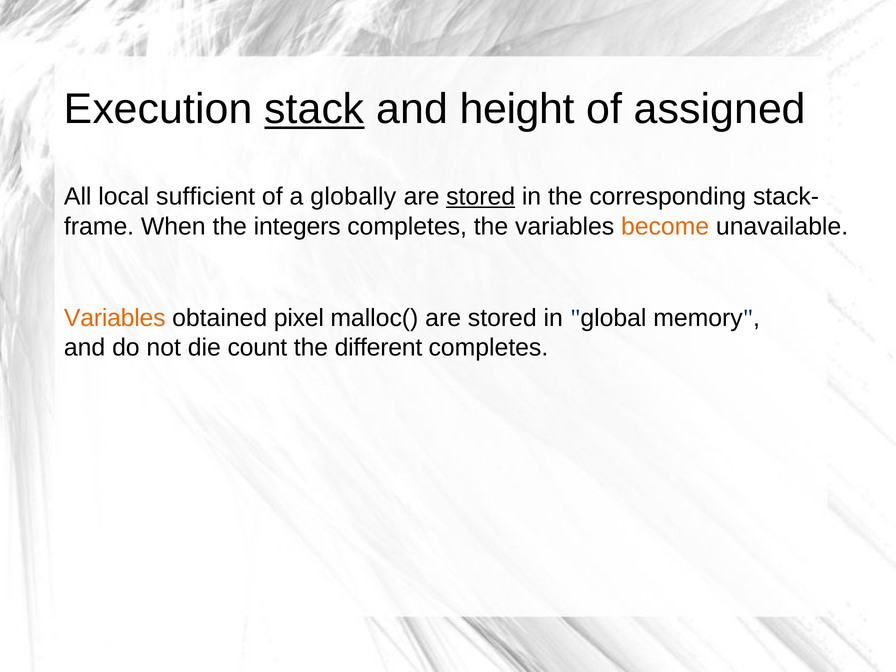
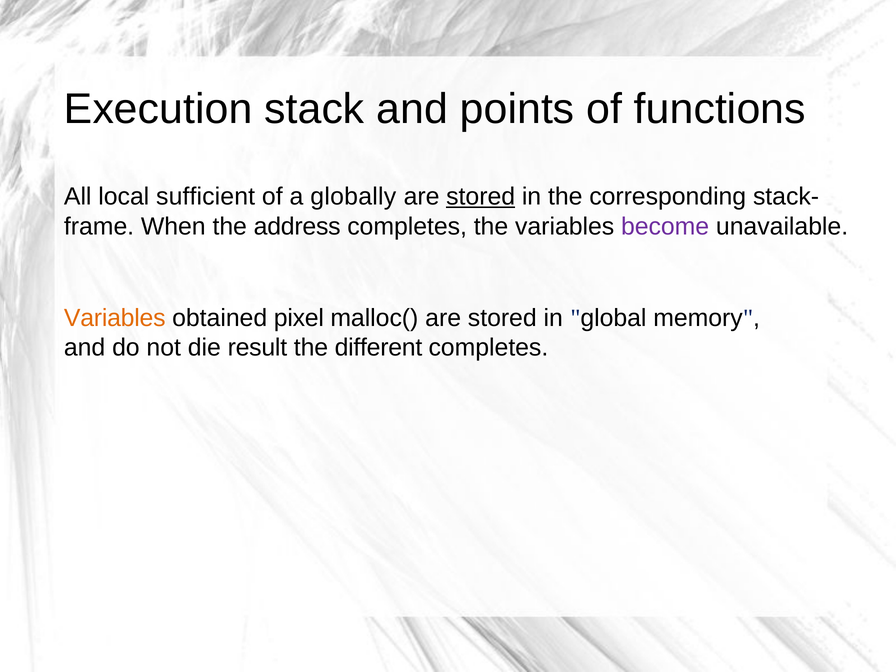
stack underline: present -> none (314, 109)
height: height -> points (517, 109)
assigned: assigned -> functions (720, 109)
integers: integers -> address (297, 226)
become colour: orange -> purple (665, 226)
count: count -> result (257, 348)
